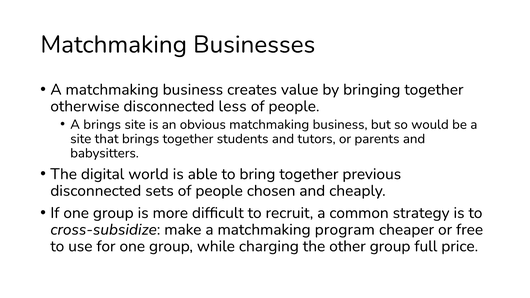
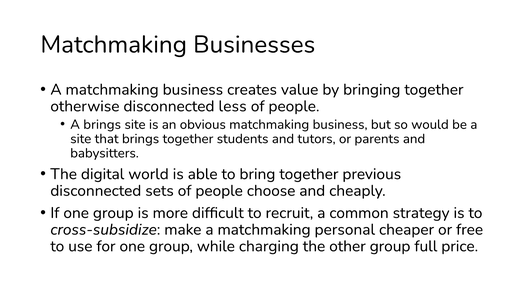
chosen: chosen -> choose (271, 191)
program: program -> personal (345, 230)
